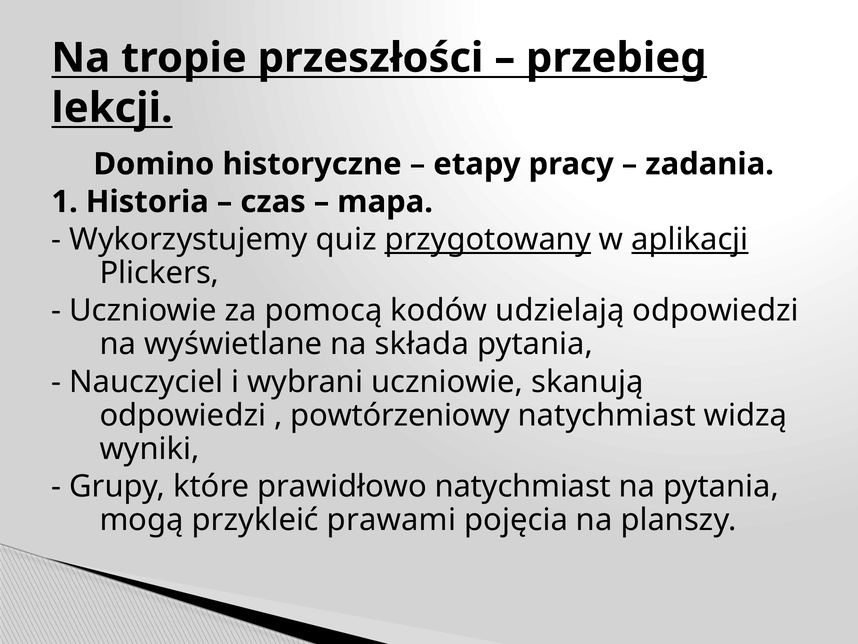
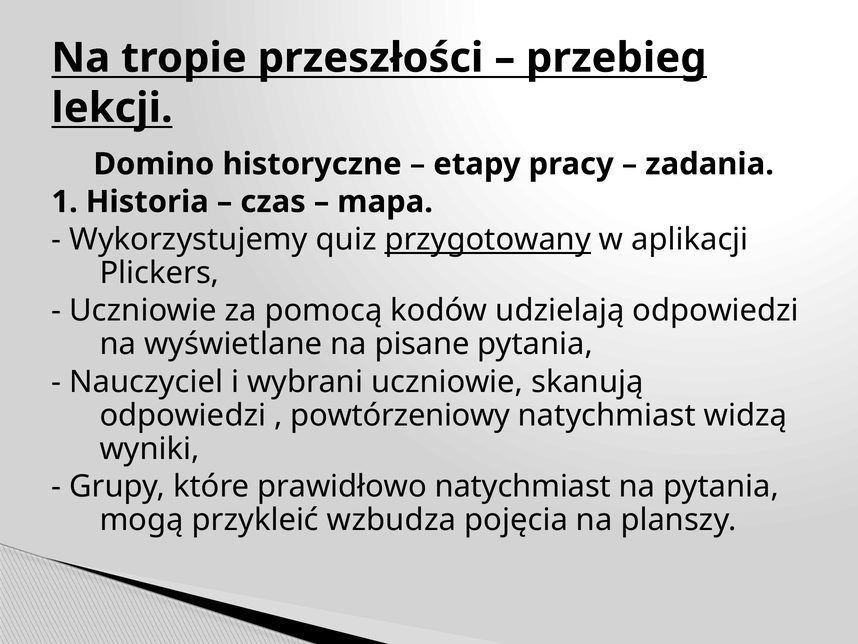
aplikacji underline: present -> none (690, 239)
składa: składa -> pisane (422, 344)
prawami: prawami -> wzbudza (392, 520)
